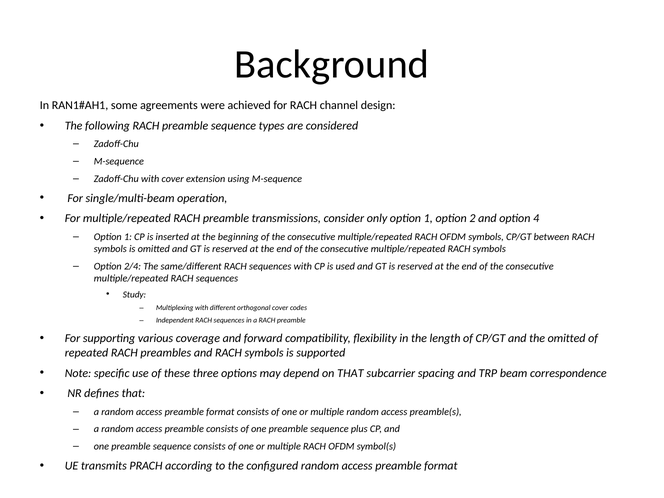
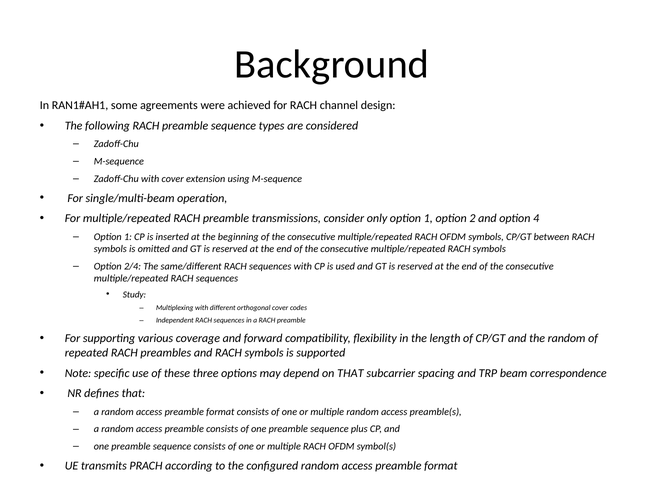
the omitted: omitted -> random (567, 338)
